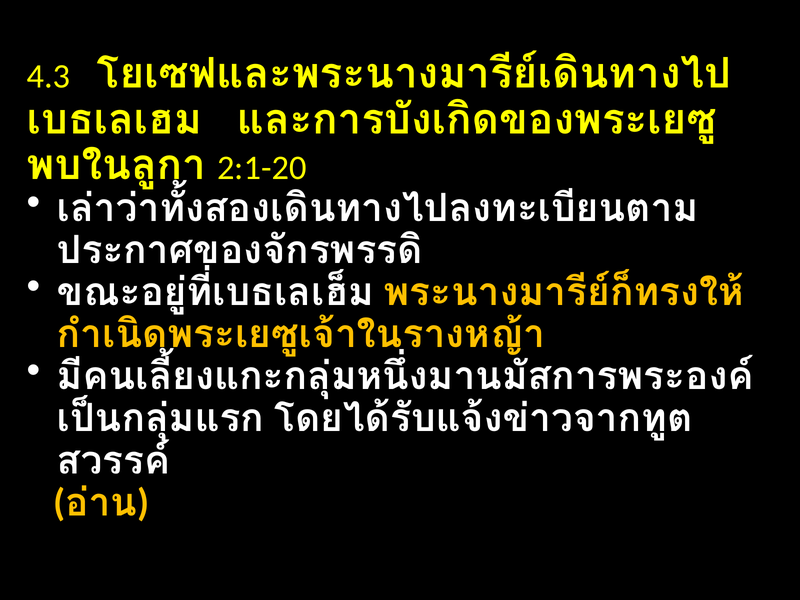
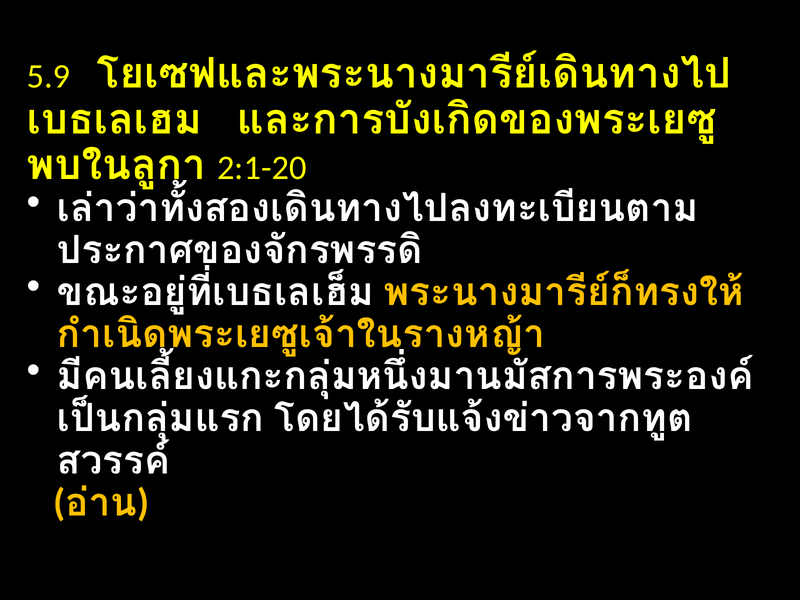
4.3: 4.3 -> 5.9 (49, 77)
